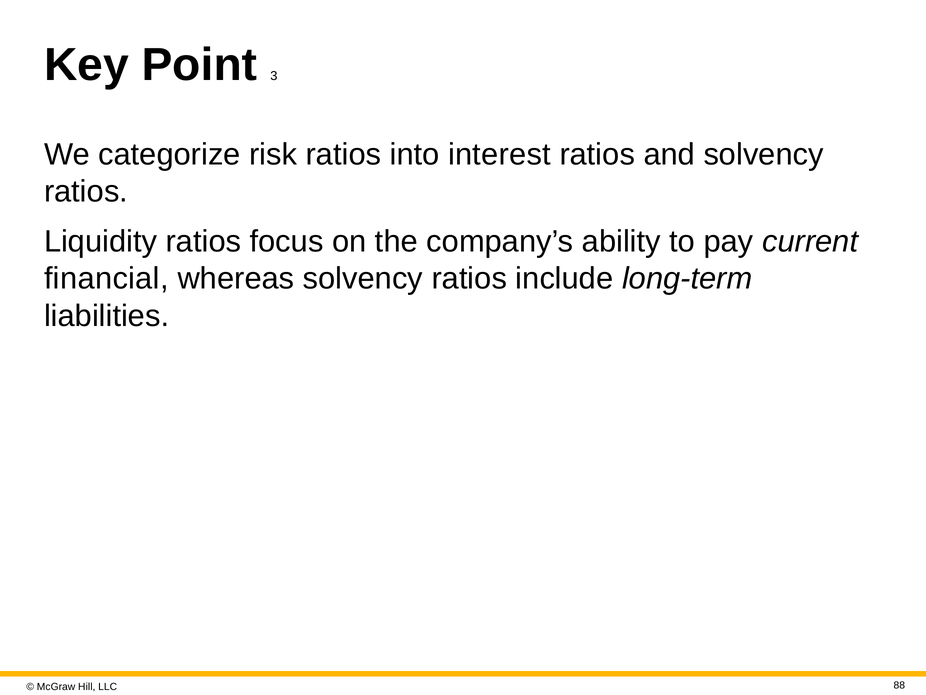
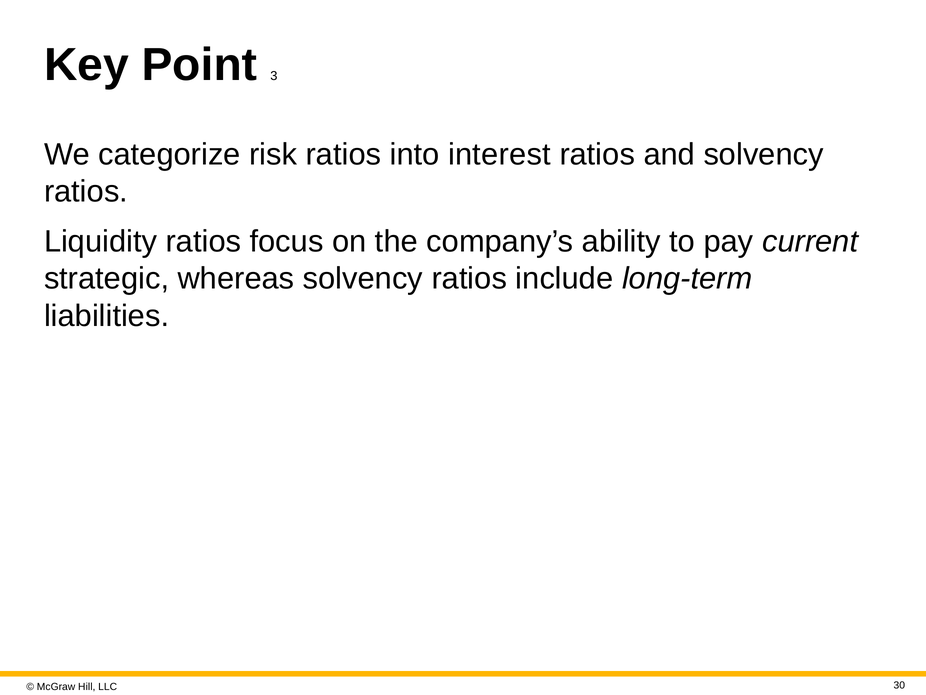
financial: financial -> strategic (107, 279)
88: 88 -> 30 (899, 685)
